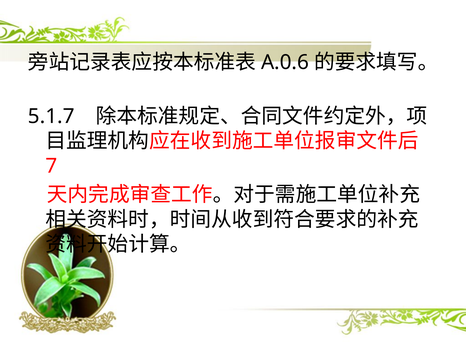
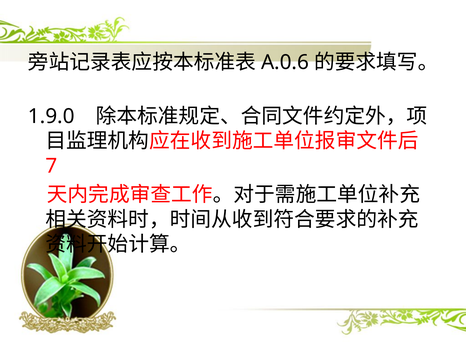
5.1.7: 5.1.7 -> 1.9.0 (51, 116)
